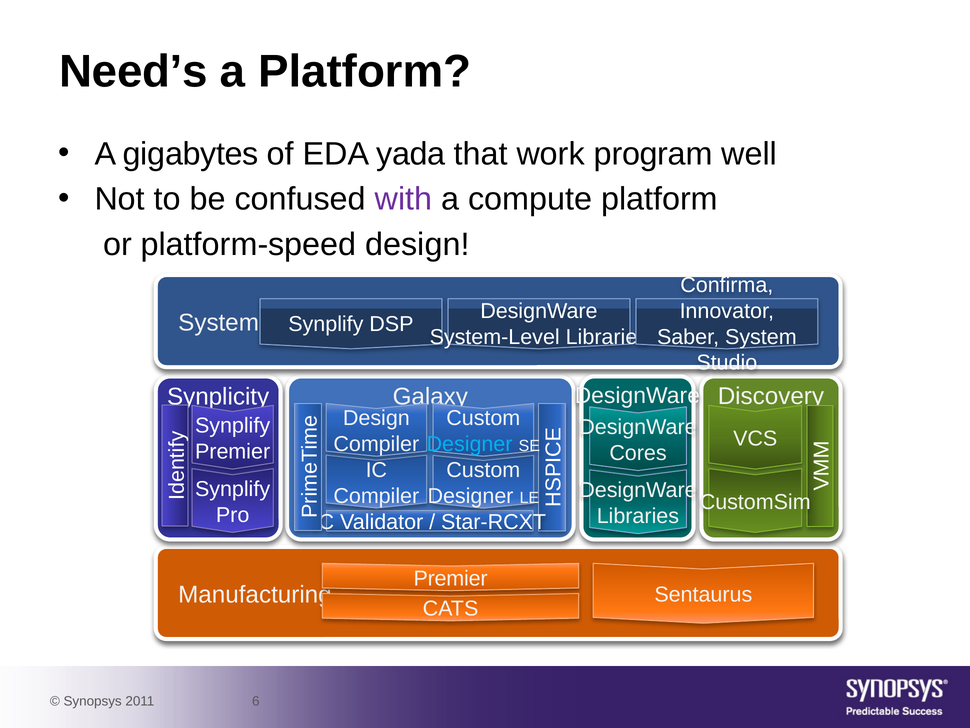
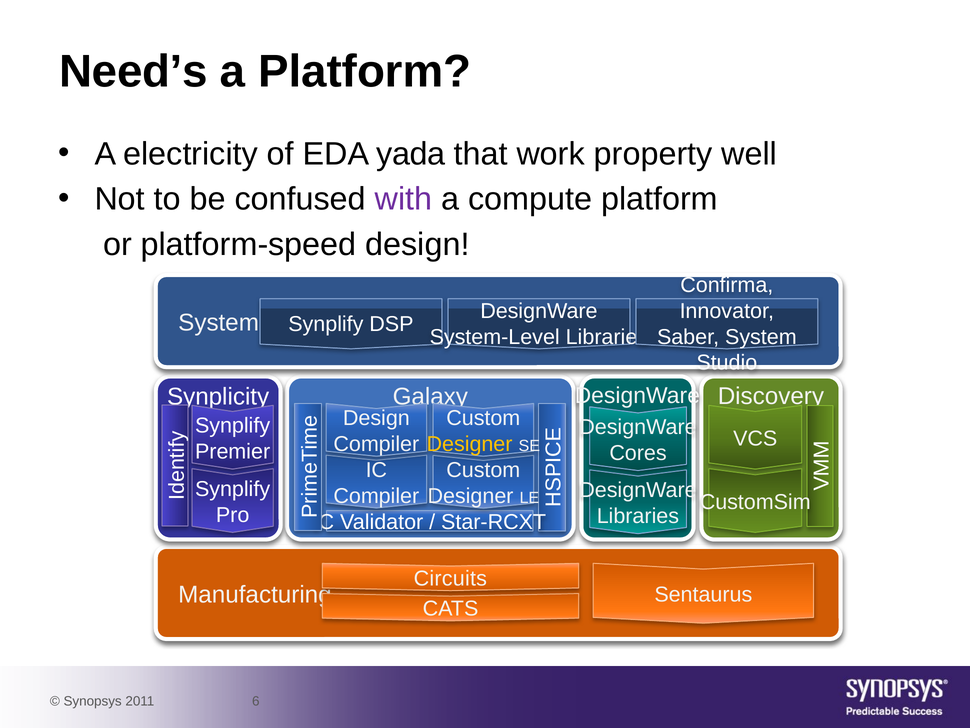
gigabytes: gigabytes -> electricity (191, 154)
program: program -> property (653, 154)
Designer colour: light blue -> yellow (470, 444)
Premier: Premier -> Circuits (450, 578)
